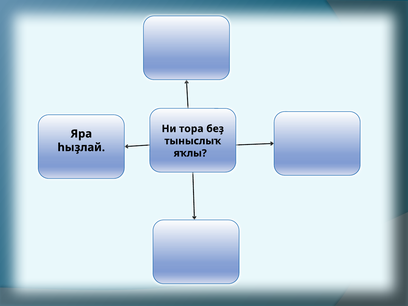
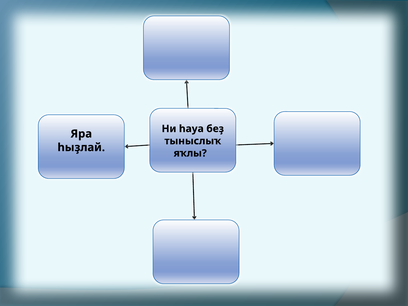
тора: тора -> һауа (191, 129)
